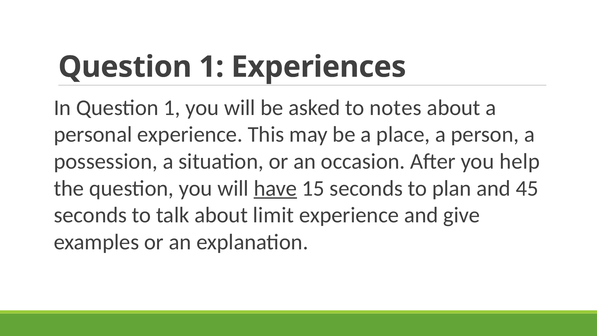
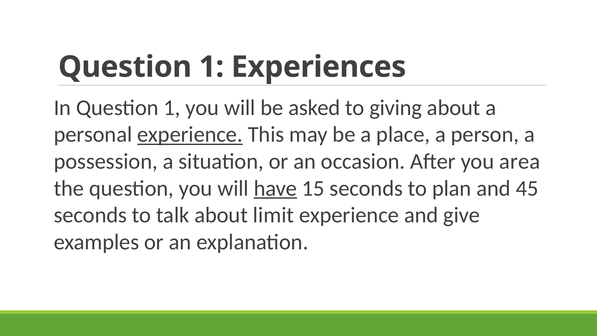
notes: notes -> giving (396, 108)
experience underline: none -> present (190, 134)
help: help -> area (520, 161)
